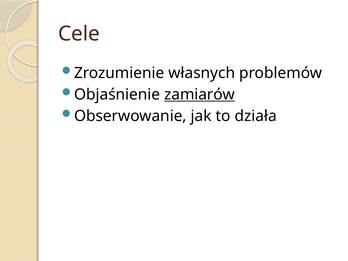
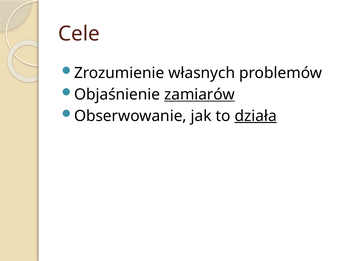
działa underline: none -> present (256, 116)
